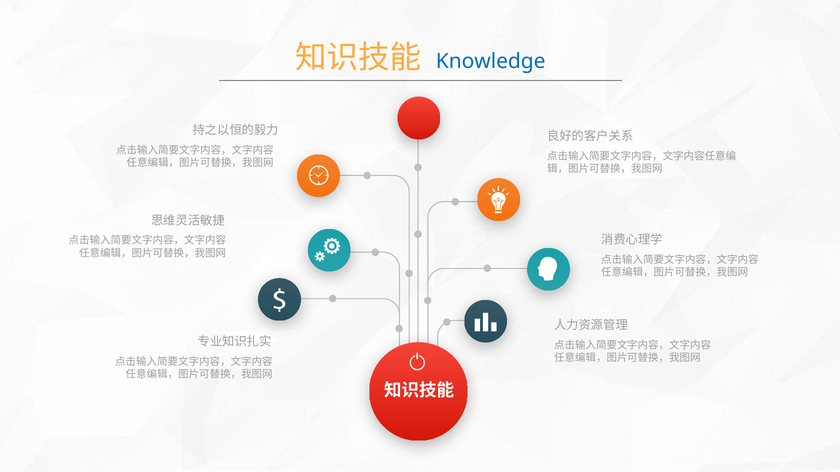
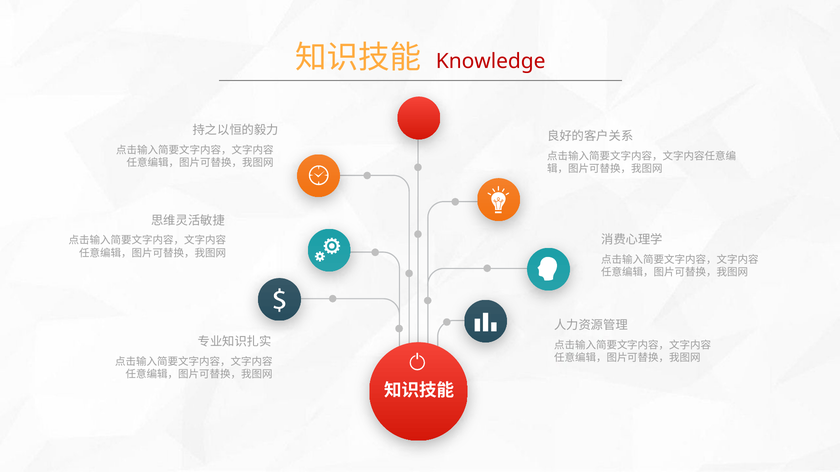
Knowledge colour: blue -> red (491, 61)
